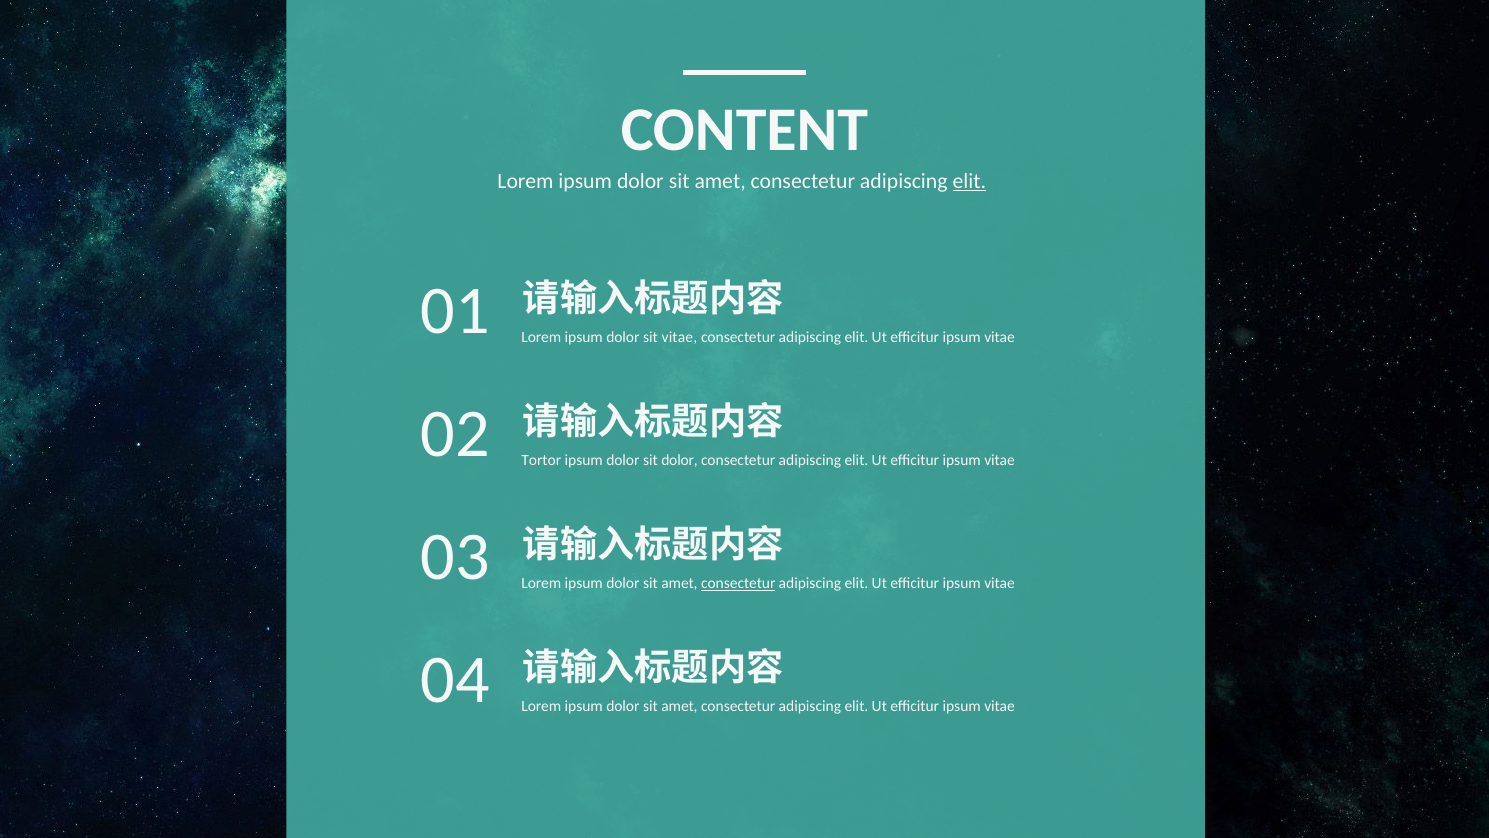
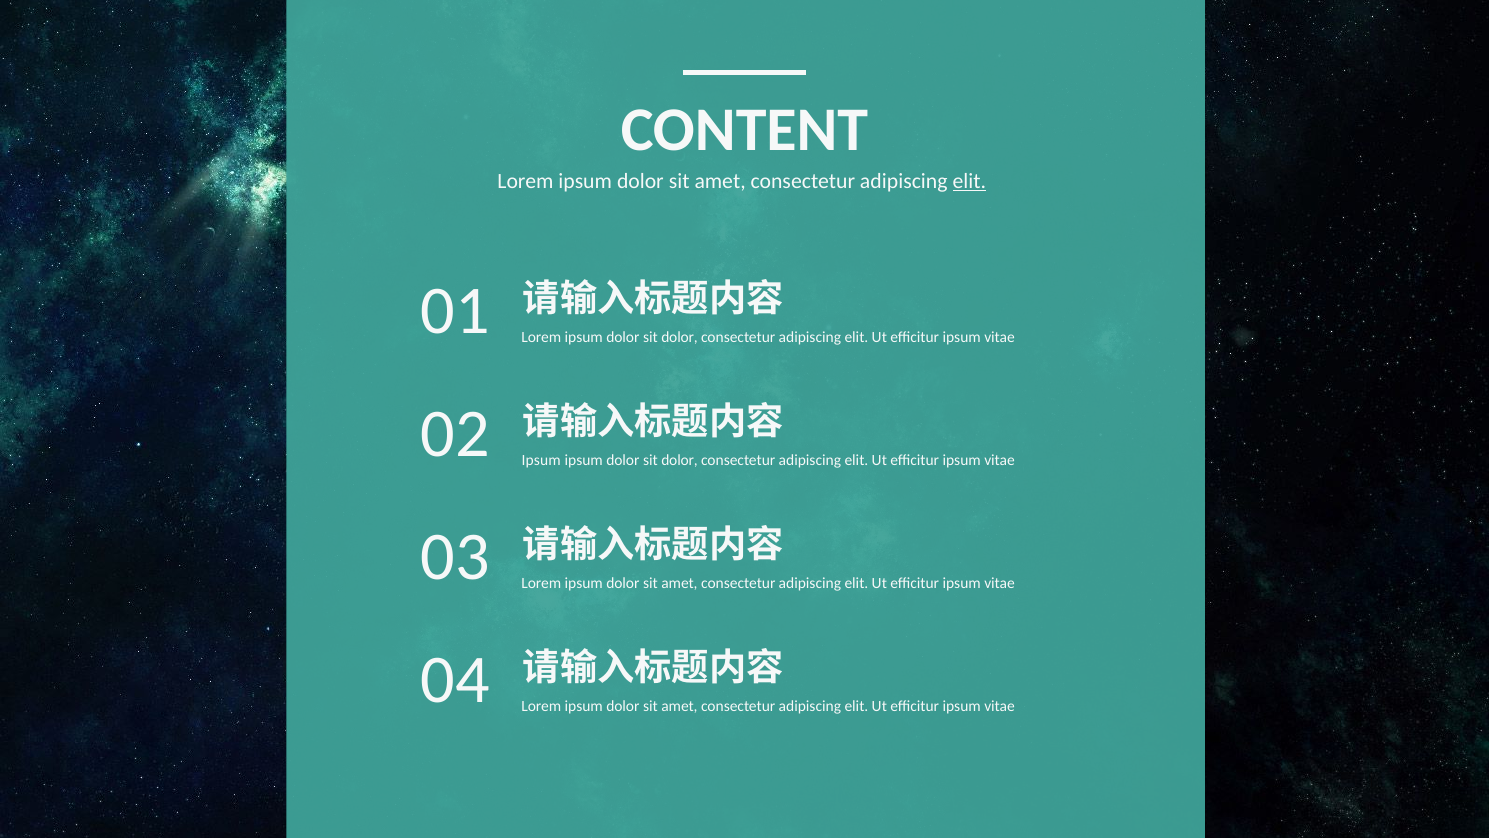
vitae: vitae -> dolor (680, 337)
Tortor: Tortor -> Ipsum (541, 460)
consectetur underline: present -> none (738, 583)
